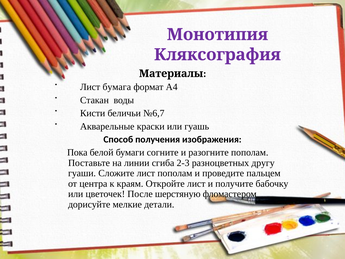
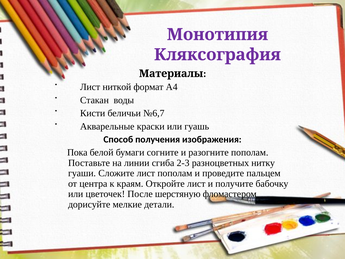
бумага: бумага -> ниткой (117, 87)
другу: другу -> нитку (263, 163)
